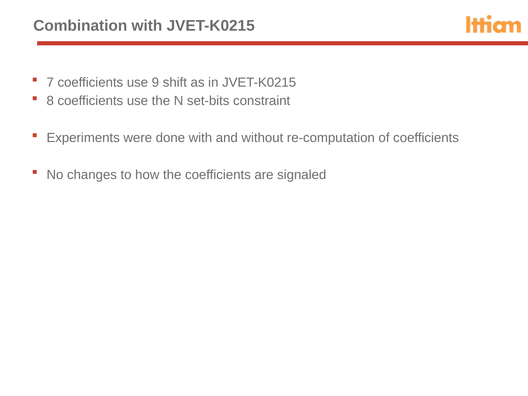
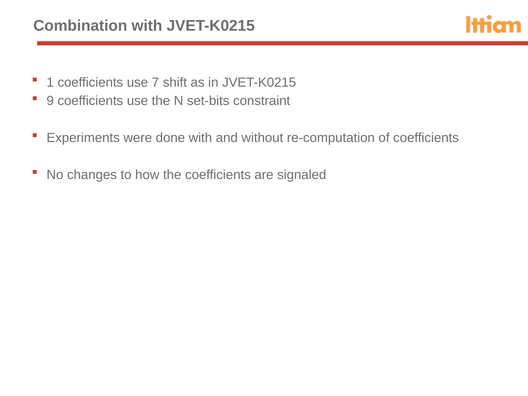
7: 7 -> 1 (50, 82)
9: 9 -> 7 (155, 82)
8: 8 -> 9 (50, 101)
